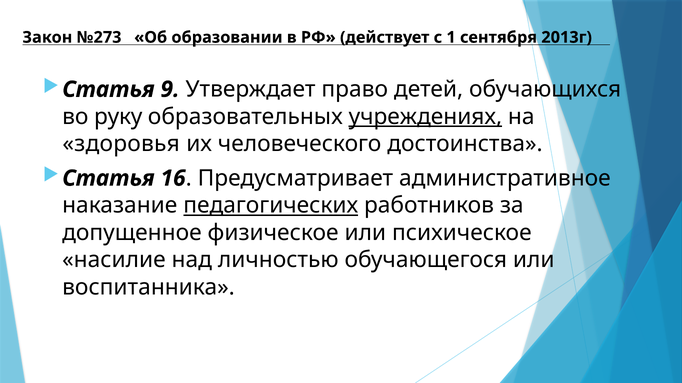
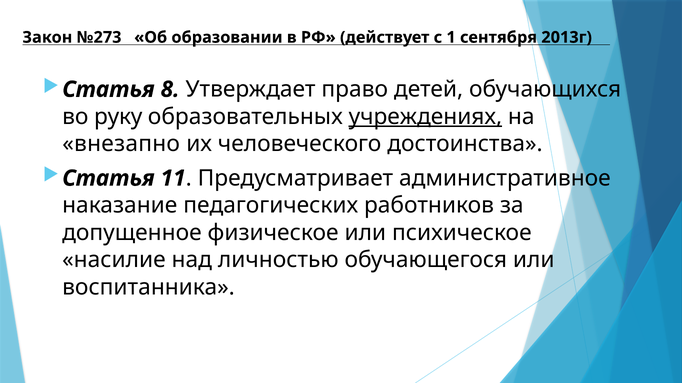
9: 9 -> 8 (170, 90)
здоровья: здоровья -> внезапно (121, 144)
16: 16 -> 11 (173, 179)
педагогических underline: present -> none (271, 206)
